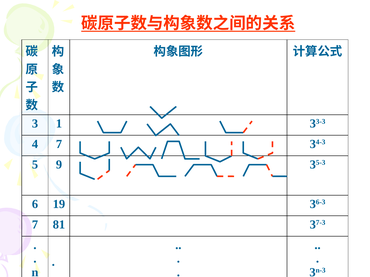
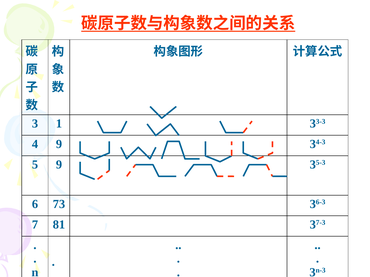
4 7: 7 -> 9 (59, 144)
19: 19 -> 73 (59, 204)
